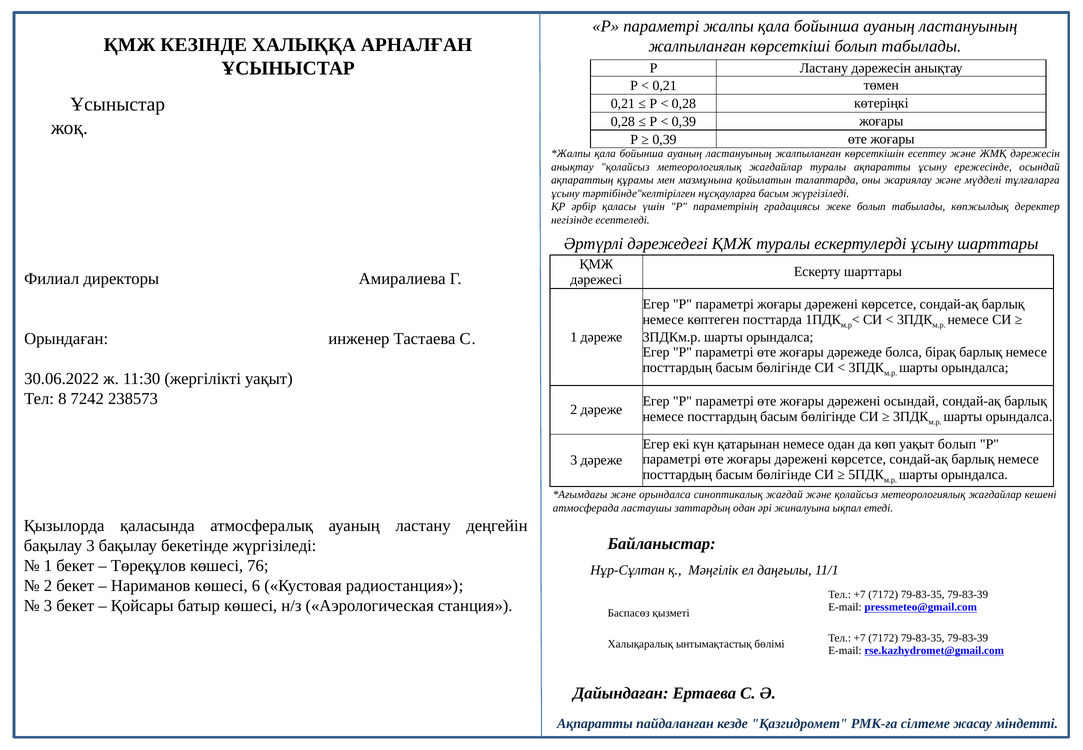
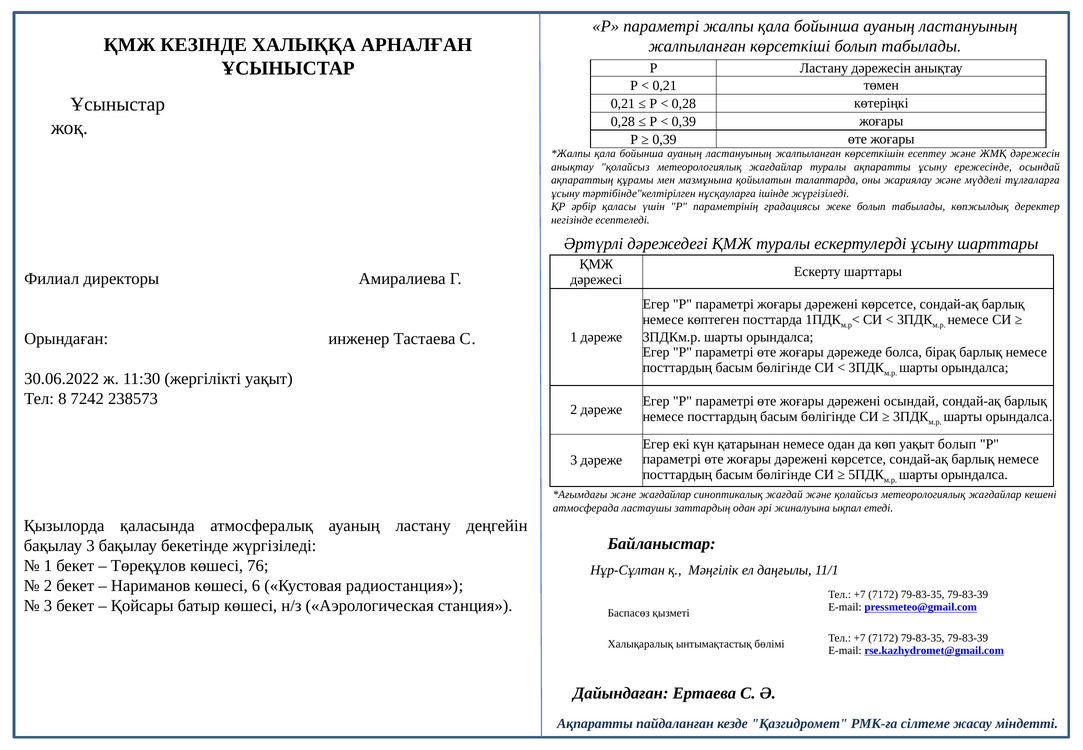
нұсқауларға басым: басым -> ішінде (774, 193)
және орындалса: орындалса -> жағдайлар (665, 494)
